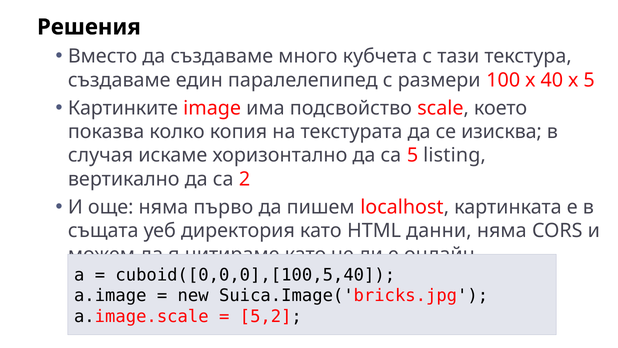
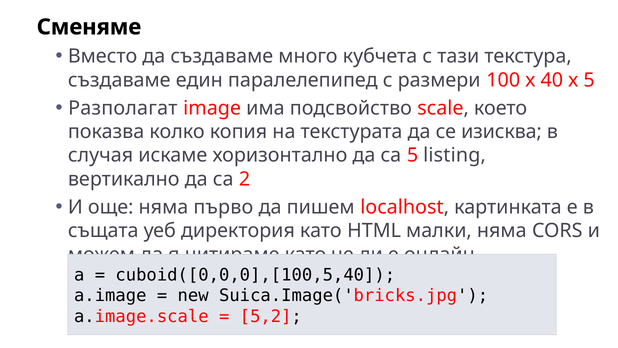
Решения: Решения -> Сменяме (89, 27)
Картинките: Картинките -> Разполагат (123, 108)
данни: данни -> малки (439, 231)
